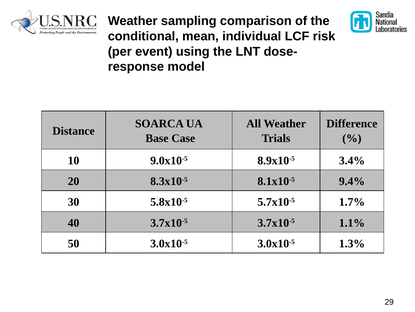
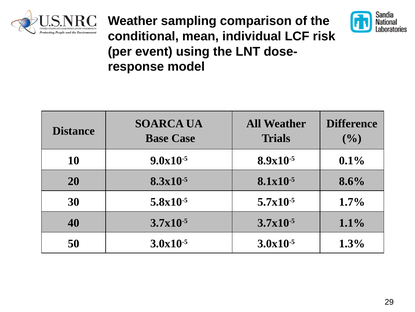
3.4%: 3.4% -> 0.1% (352, 160)
9.4%: 9.4% -> 8.6% (352, 181)
